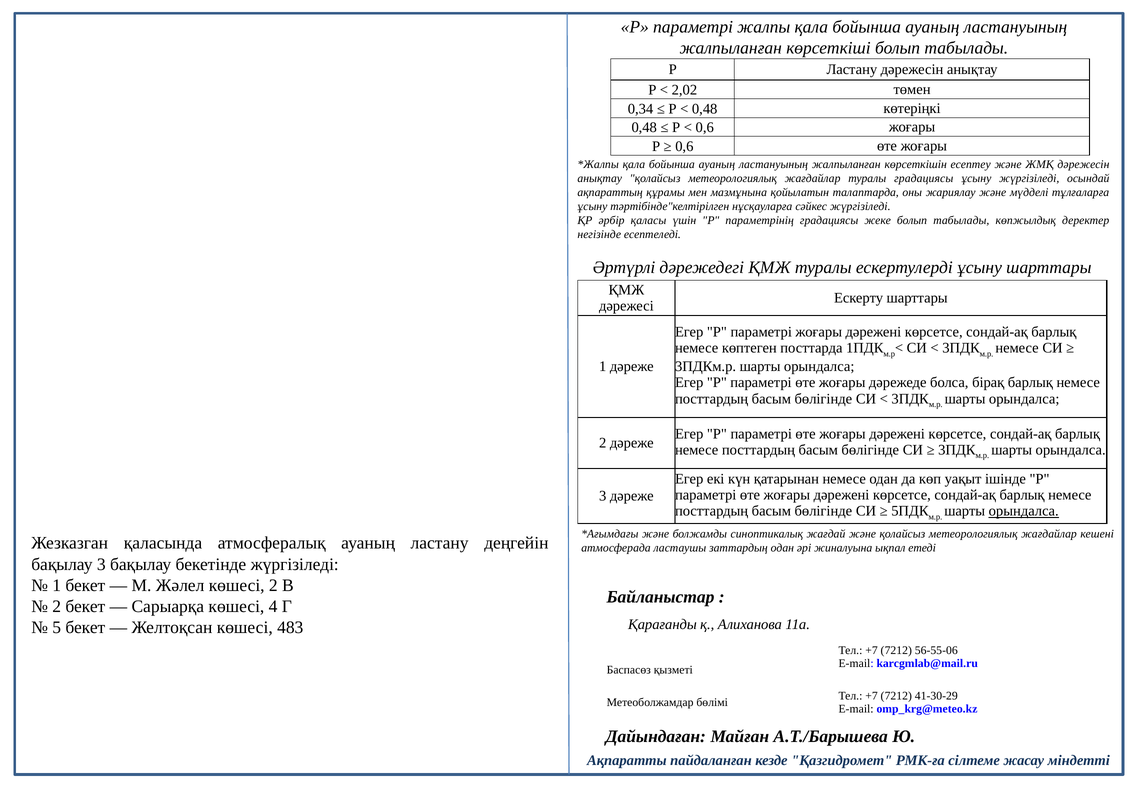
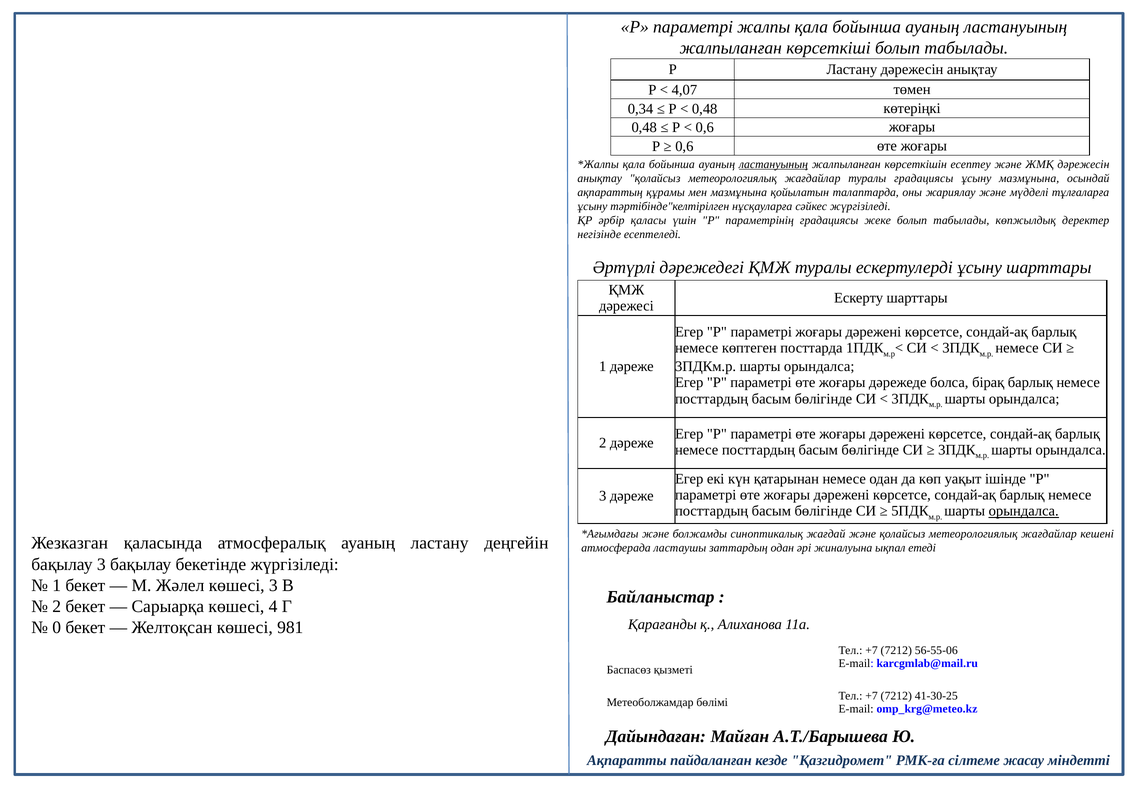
2,02: 2,02 -> 4,07 (684, 90)
ластануының underline: none -> present (773, 164)
ұсыну жүргізіледі: жүргізіледі -> мазмұнына (1029, 178)
көшесі 2: 2 -> 3 (273, 585)
5: 5 -> 0 (57, 627)
483: 483 -> 981 (290, 627)
41-30-29: 41-30-29 -> 41-30-25 (936, 696)
